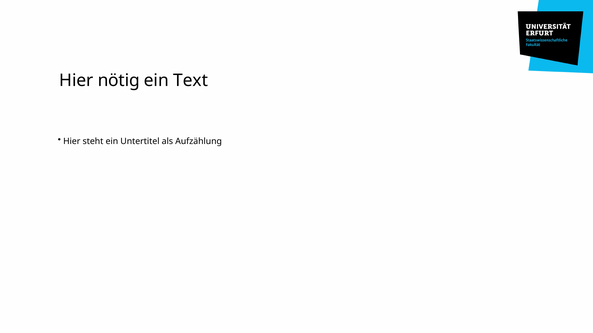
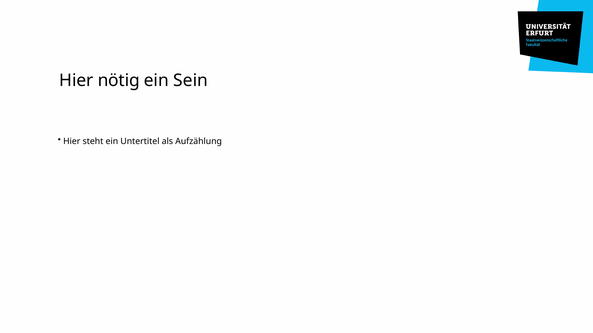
Text: Text -> Sein (191, 81)
